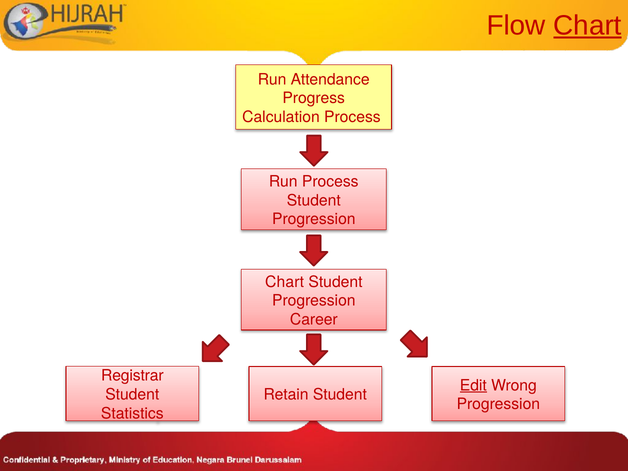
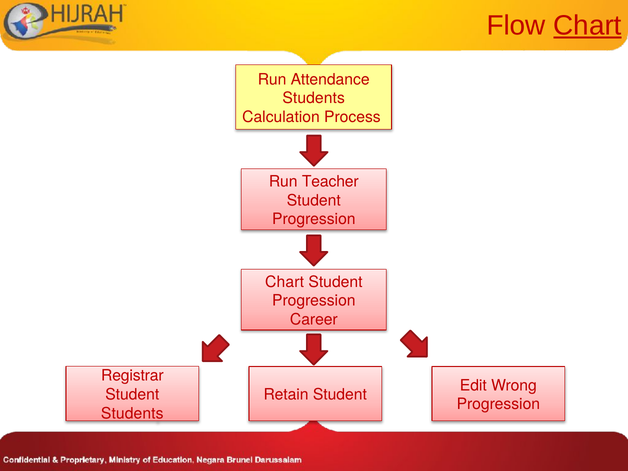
Progress: Progress -> Students (314, 98)
Run Process: Process -> Teacher (330, 182)
Edit underline: present -> none (473, 385)
Statistics: Statistics -> Students (132, 413)
